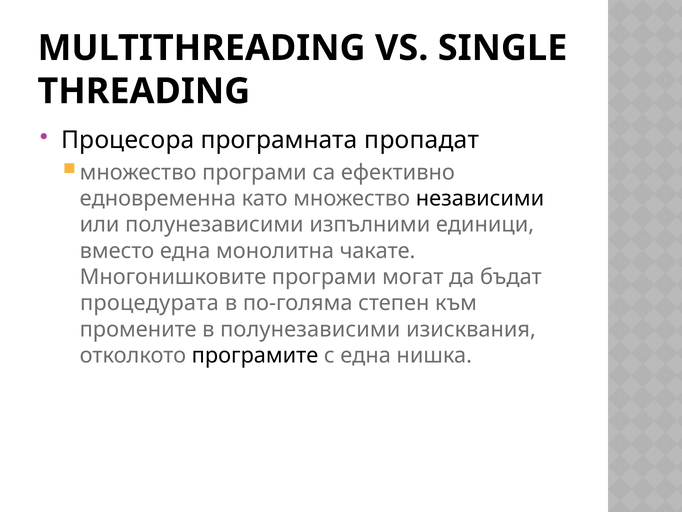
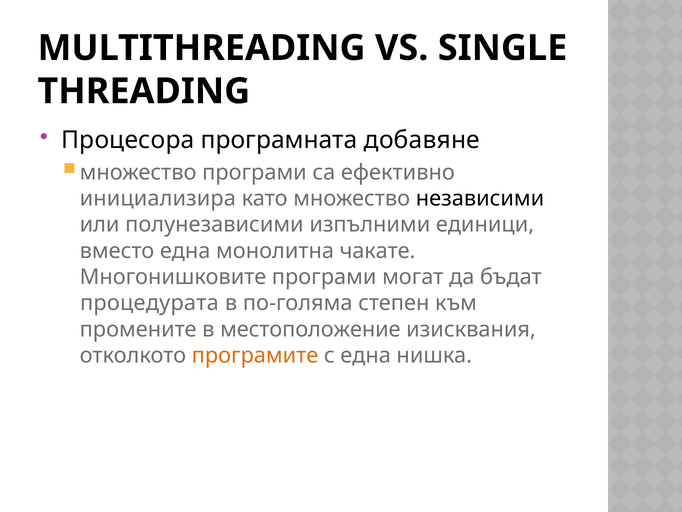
пропадат: пропадат -> добавяне (422, 140)
едновременна: едновременна -> инициализира (158, 198)
в полунезависими: полунезависими -> местоположение (310, 329)
програмите colour: black -> orange (255, 355)
